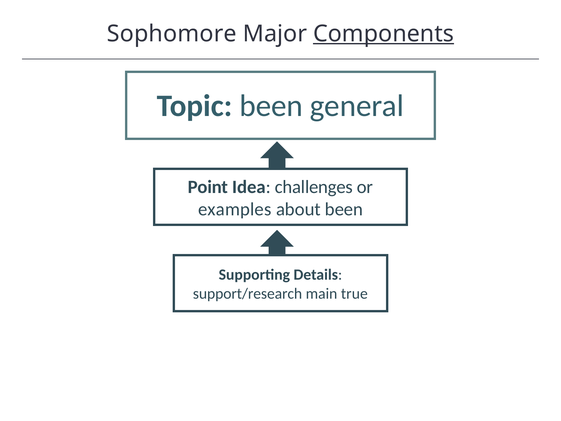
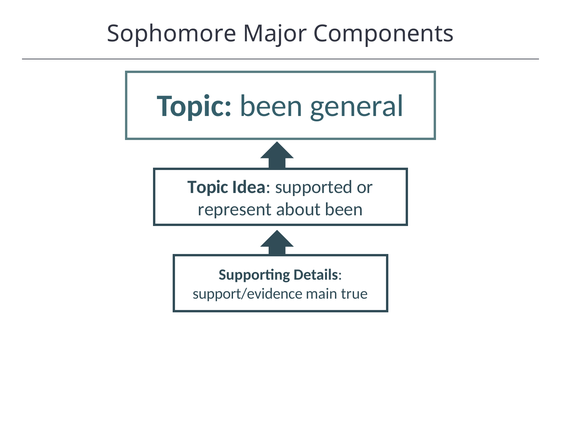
Components underline: present -> none (384, 34)
Point: Point -> Topic (208, 187)
challenges: challenges -> supported (314, 187)
examples: examples -> represent (235, 209)
support/research: support/research -> support/evidence (248, 293)
